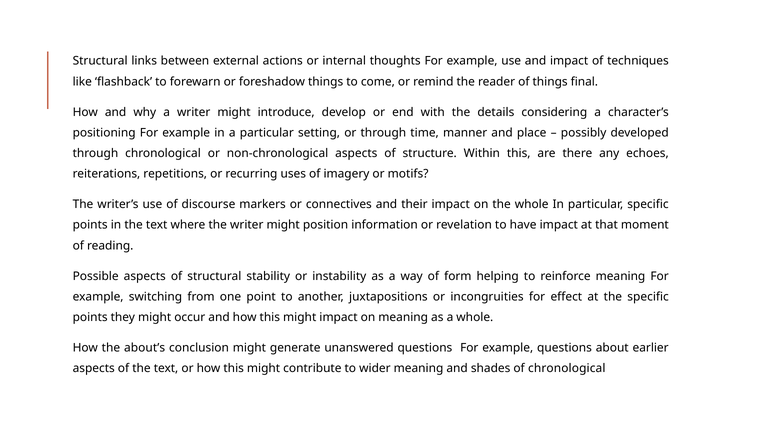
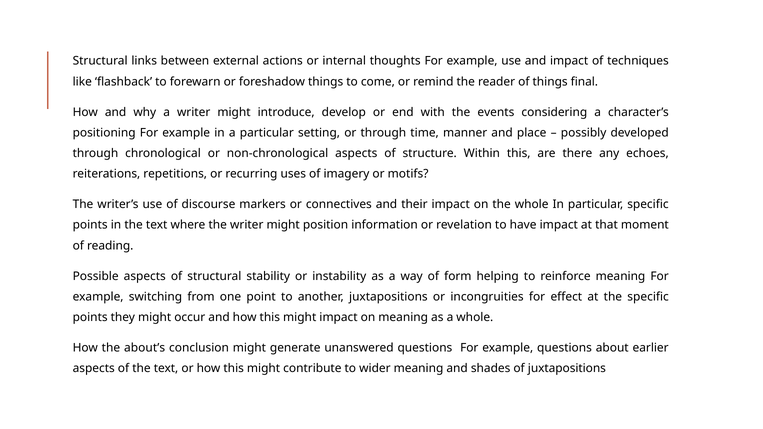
details: details -> events (496, 112)
of chronological: chronological -> juxtapositions (567, 369)
